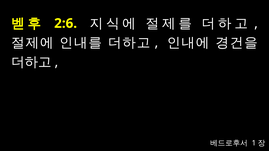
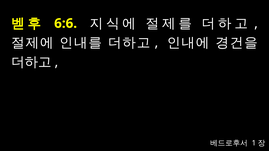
2:6: 2:6 -> 6:6 (66, 23)
